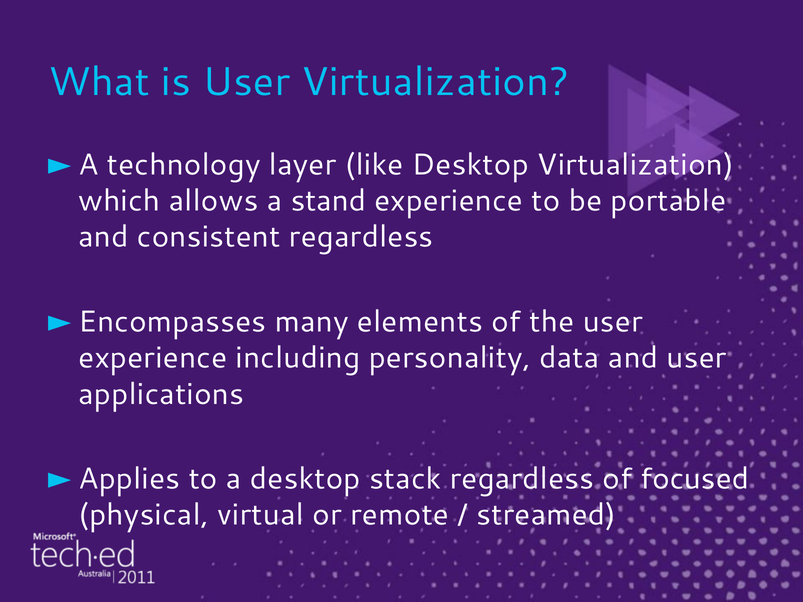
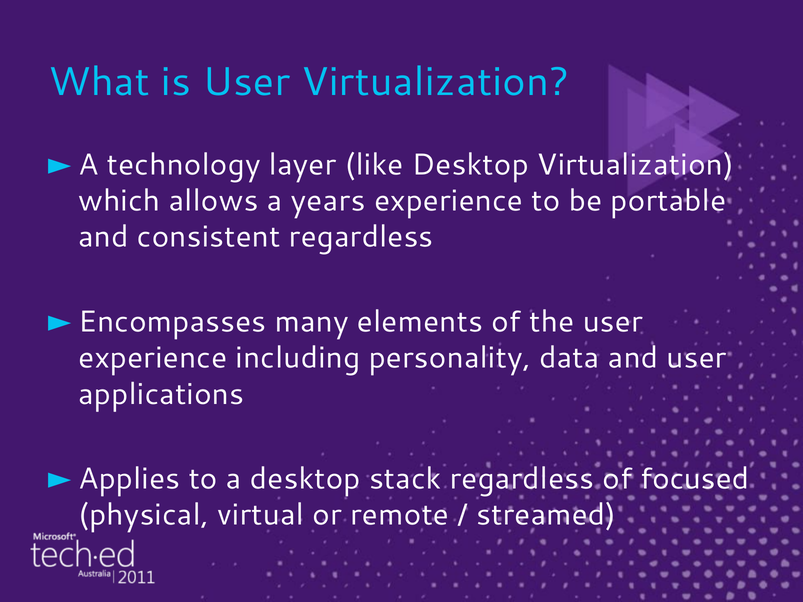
stand: stand -> years (328, 201)
